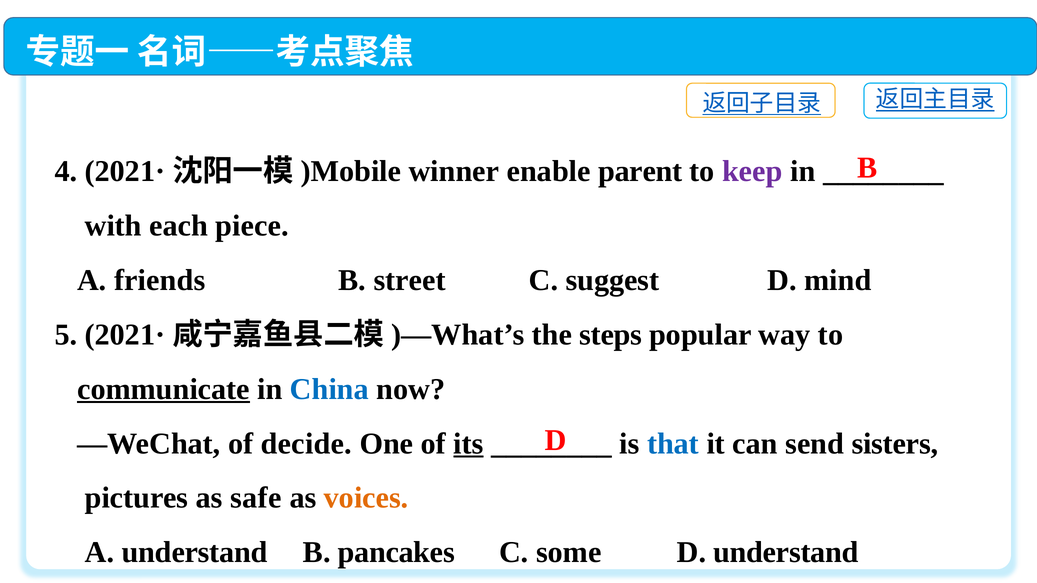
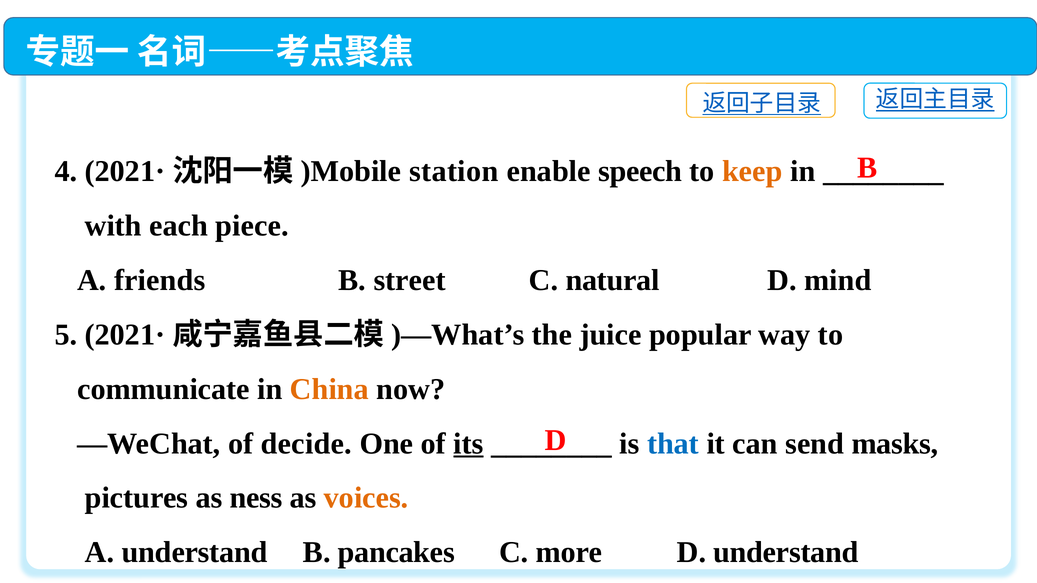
winner: winner -> station (454, 171)
parent: parent -> speech (640, 171)
keep colour: purple -> orange (752, 171)
suggest: suggest -> natural (613, 280)
steps: steps -> juice (611, 335)
communicate underline: present -> none (164, 389)
China colour: blue -> orange (329, 389)
sisters: sisters -> masks (895, 444)
safe: safe -> ness (256, 498)
some: some -> more (569, 553)
